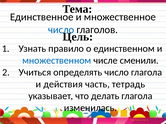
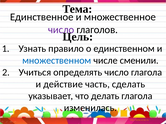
число colour: blue -> purple (61, 30)
действия: действия -> действие (63, 84)
тетрадь: тетрадь -> сделать (129, 84)
